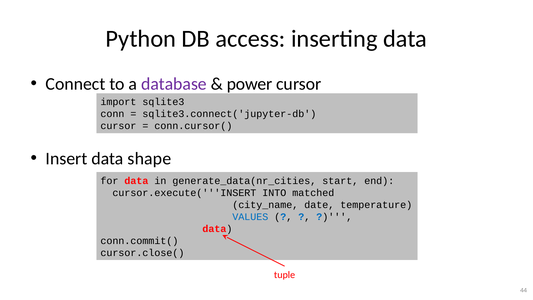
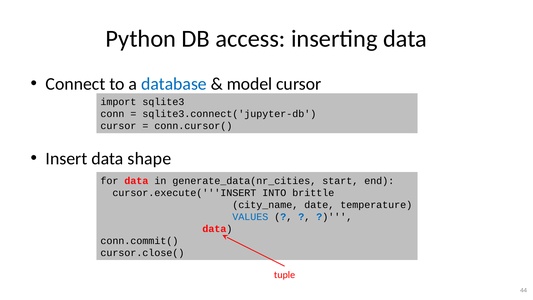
database colour: purple -> blue (174, 84)
power: power -> model (250, 84)
matched: matched -> brittle (313, 193)
